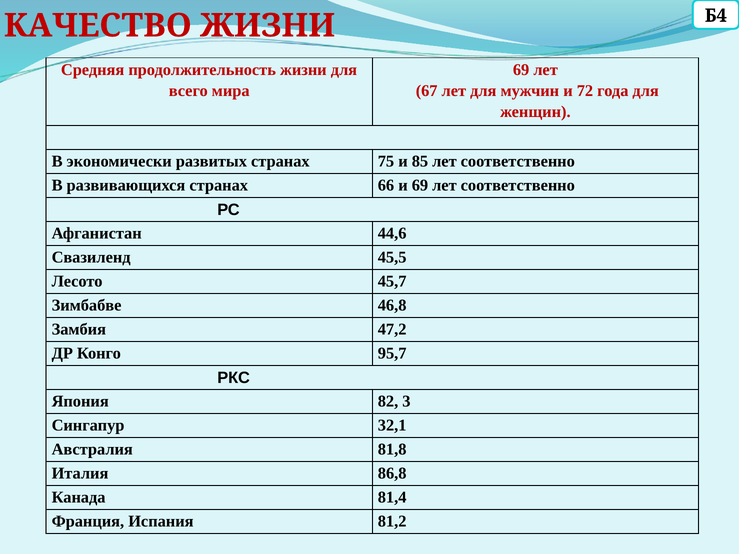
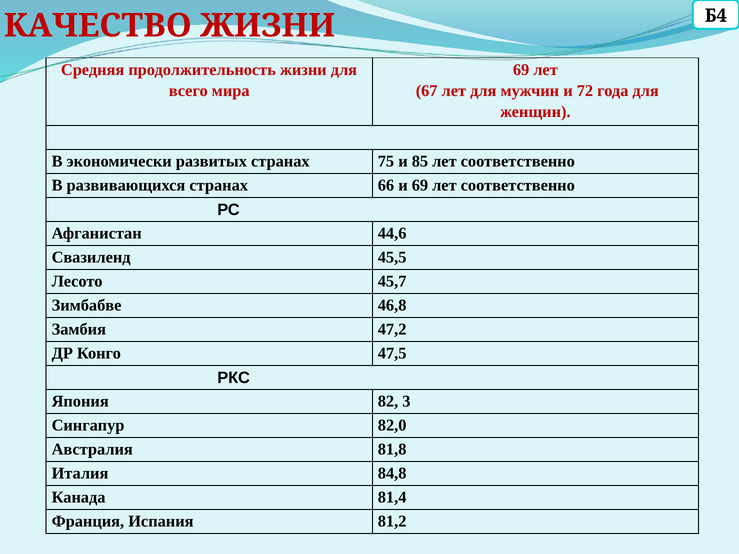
95,7: 95,7 -> 47,5 (392, 354)
32,1: 32,1 -> 82,0 (392, 426)
86,8: 86,8 -> 84,8 (392, 474)
